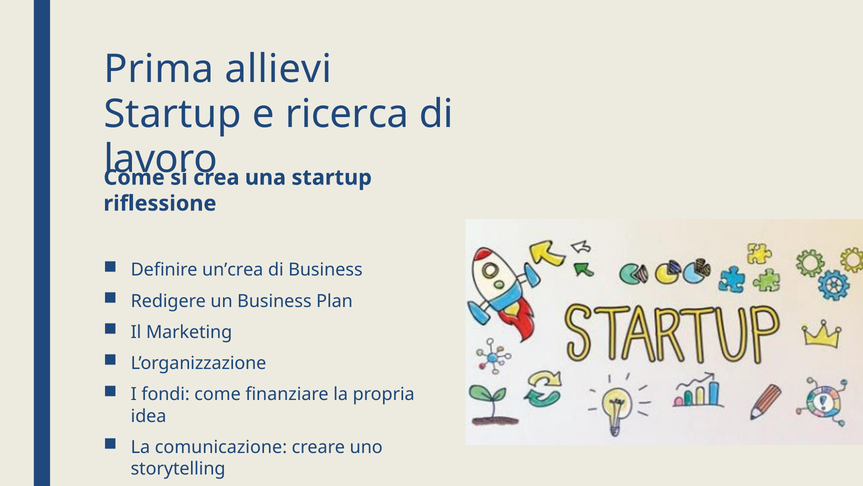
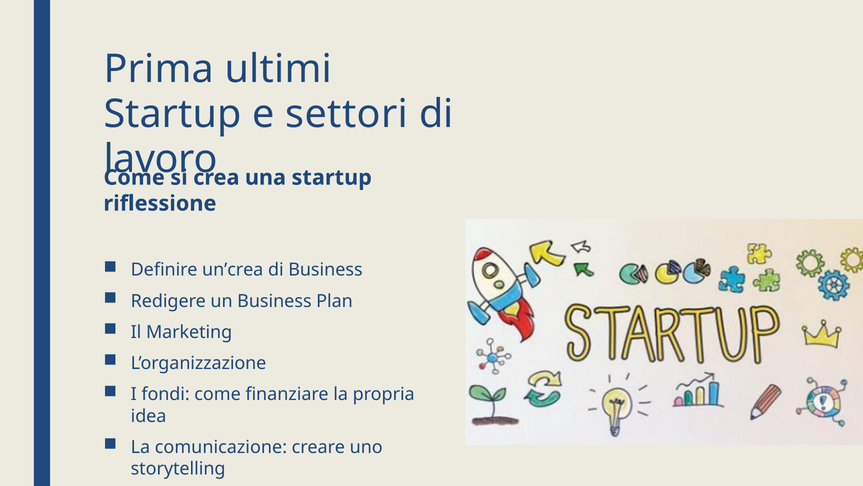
allievi: allievi -> ultimi (278, 69)
ricerca: ricerca -> settori (347, 114)
